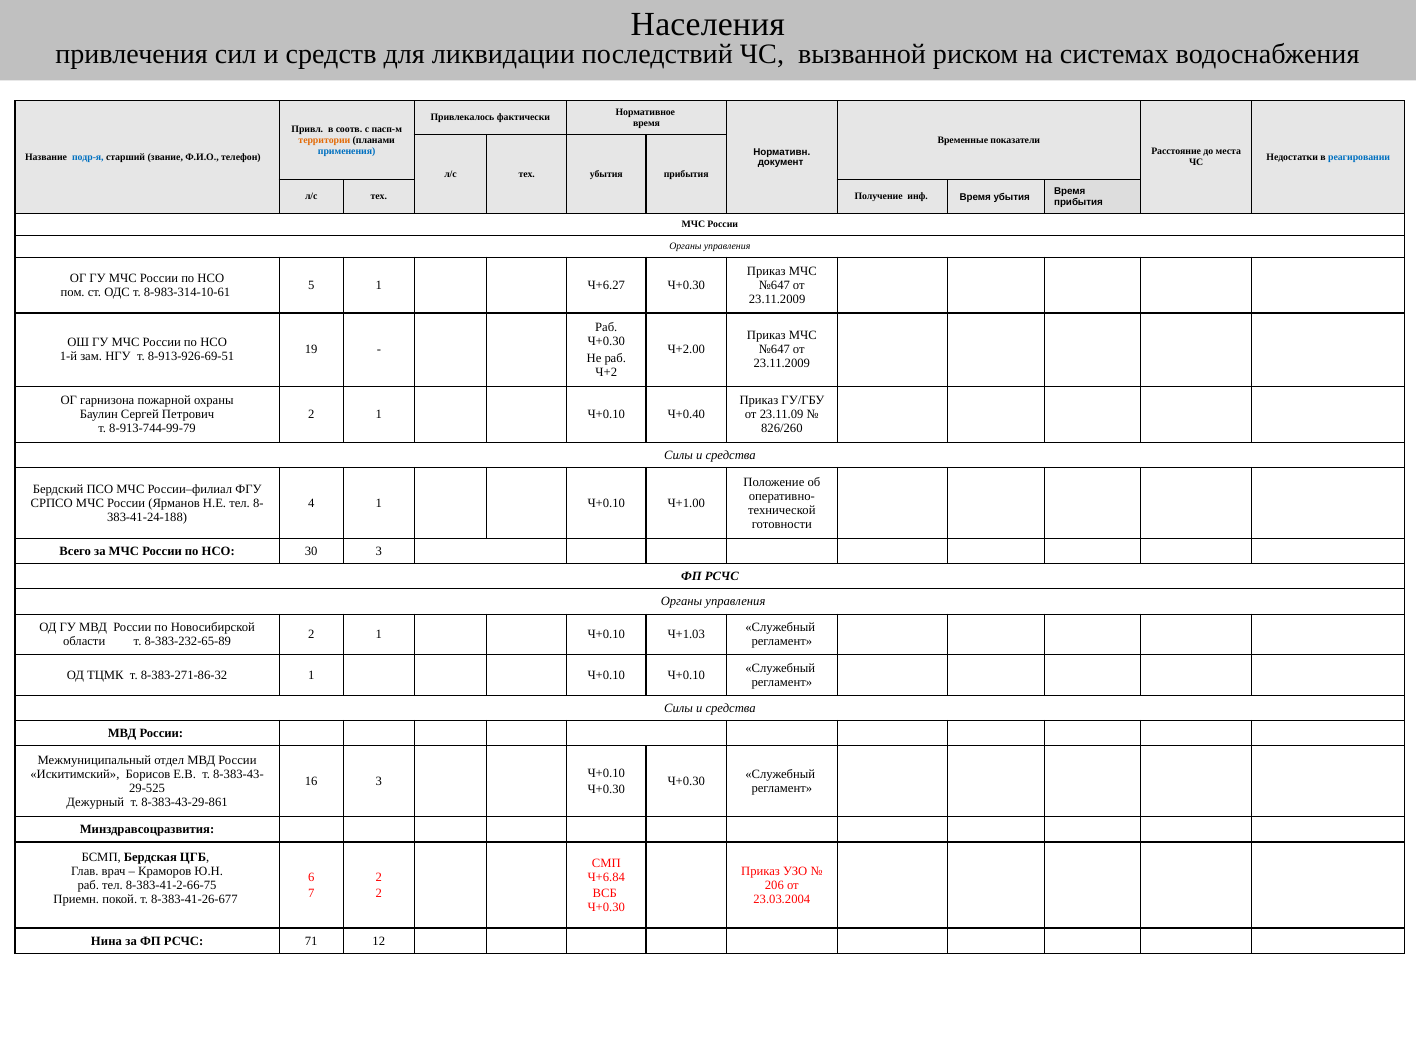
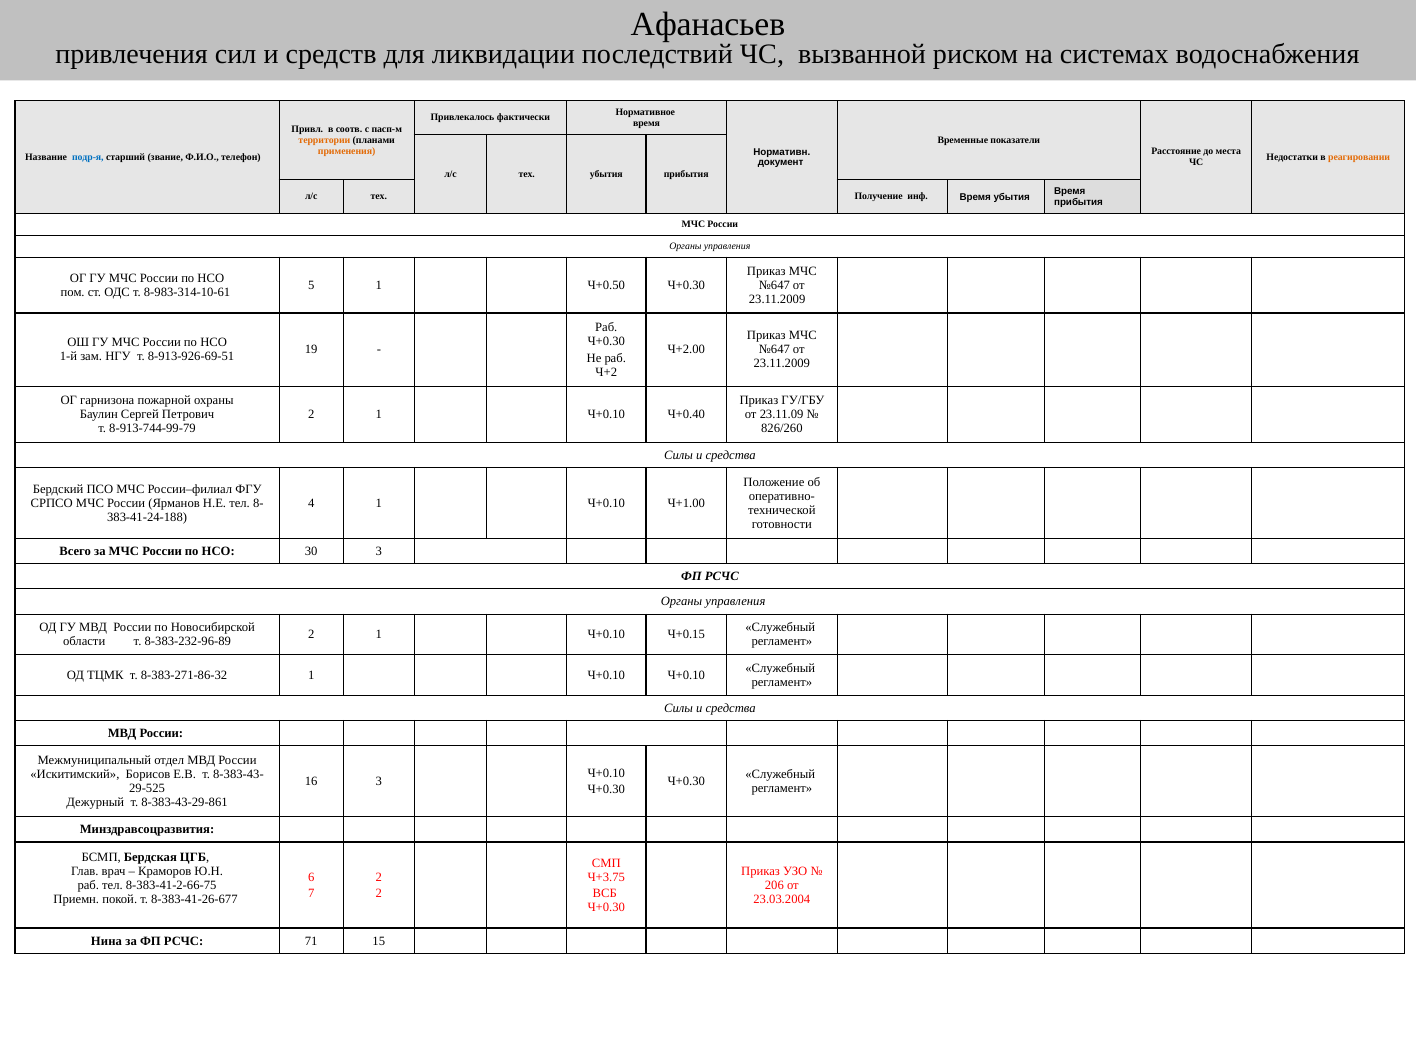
Населения: Населения -> Афанасьев (708, 24)
применения colour: blue -> orange (347, 151)
реагировании colour: blue -> orange (1359, 157)
Ч+6.27: Ч+6.27 -> Ч+0.50 (606, 285)
Ч+1.03: Ч+1.03 -> Ч+0.15 (686, 635)
8-383-232-65-89: 8-383-232-65-89 -> 8-383-232-96-89 (188, 642)
Ч+6.84: Ч+6.84 -> Ч+3.75 (606, 877)
12: 12 -> 15 (379, 941)
